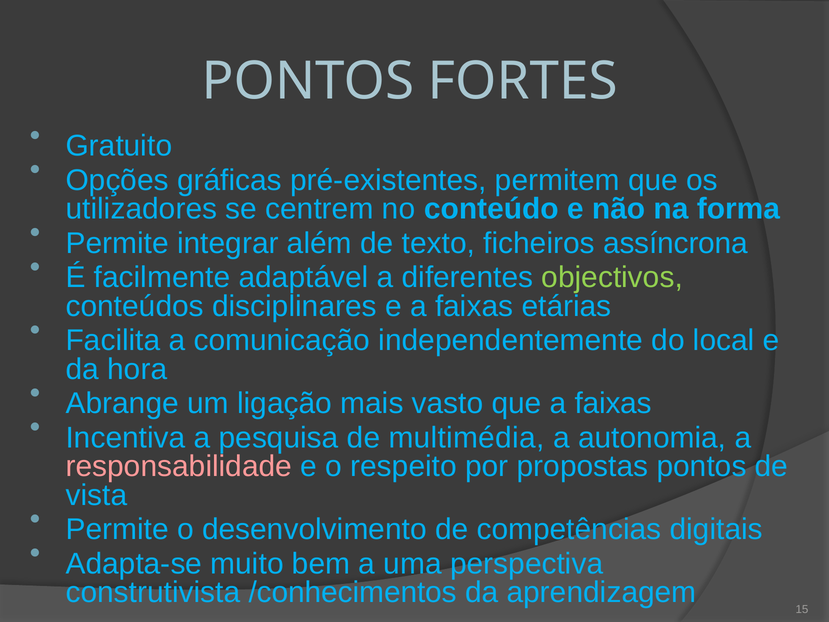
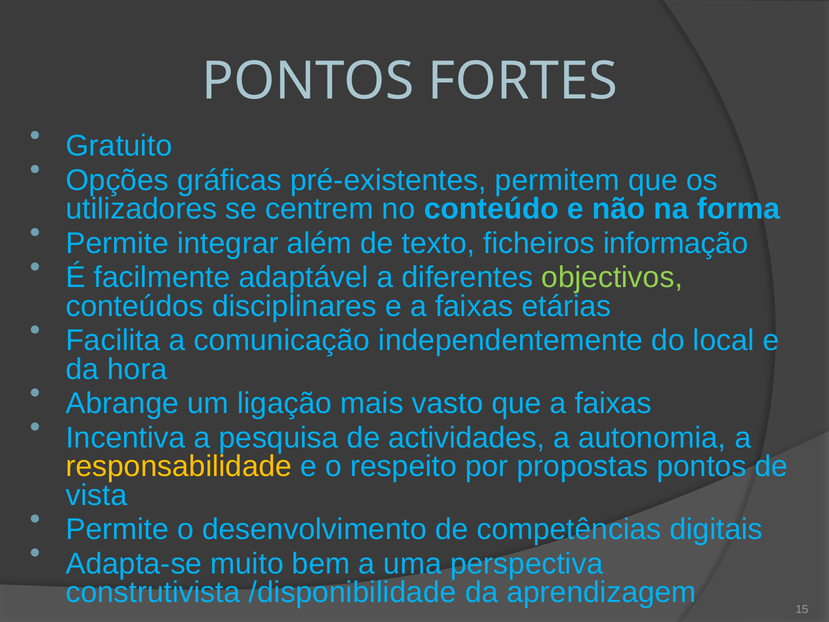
assíncrona: assíncrona -> informação (676, 243)
multimédia: multimédia -> actividades (467, 438)
responsabilidade colour: pink -> yellow (179, 466)
/conhecimentos: /conhecimentos -> /disponibilidade (353, 592)
